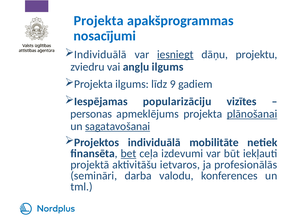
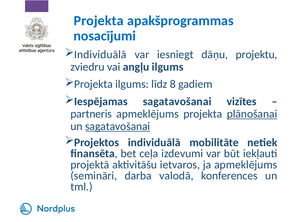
iesniegt underline: present -> none (175, 54)
9: 9 -> 8 (173, 84)
Iespējamas popularizāciju: popularizāciju -> sagatavošanai (177, 102)
personas: personas -> partneris (91, 114)
bet underline: present -> none (129, 154)
ja profesionālās: profesionālās -> apmeklējums (246, 165)
valodu: valodu -> valodā (176, 176)
